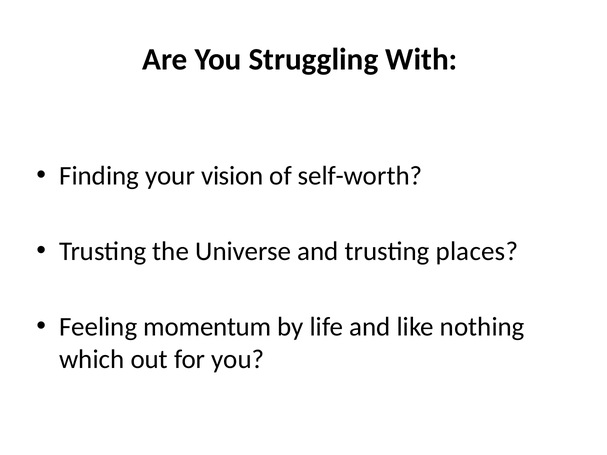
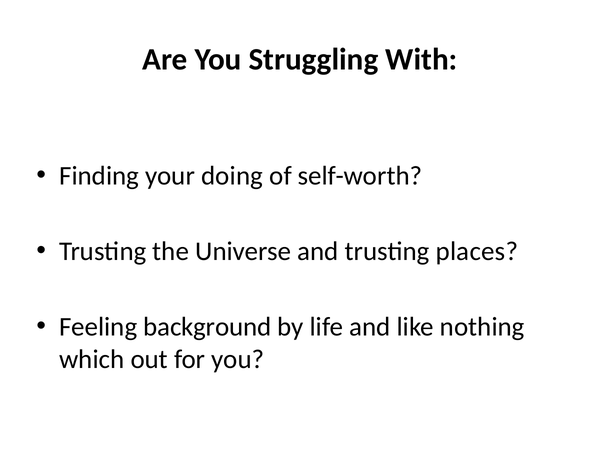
vision: vision -> doing (232, 176)
momentum: momentum -> background (207, 327)
